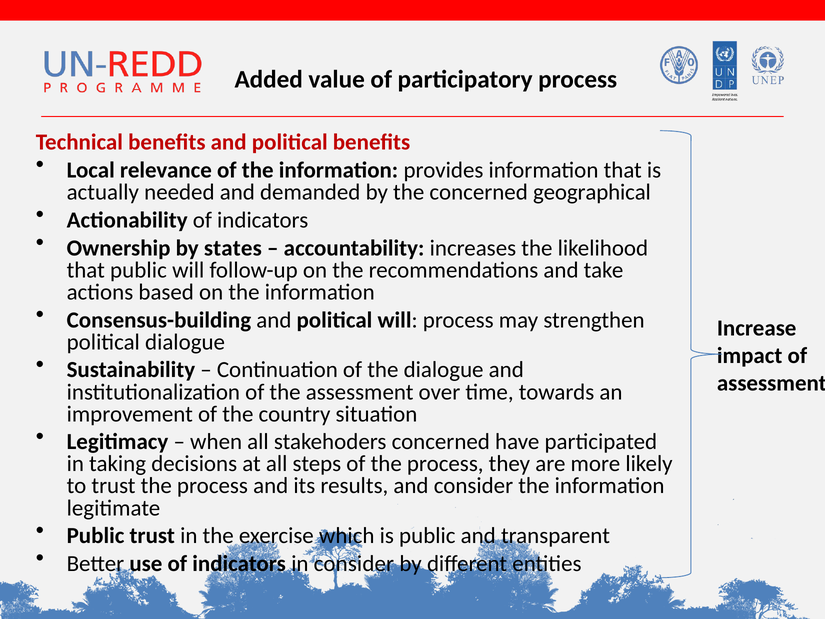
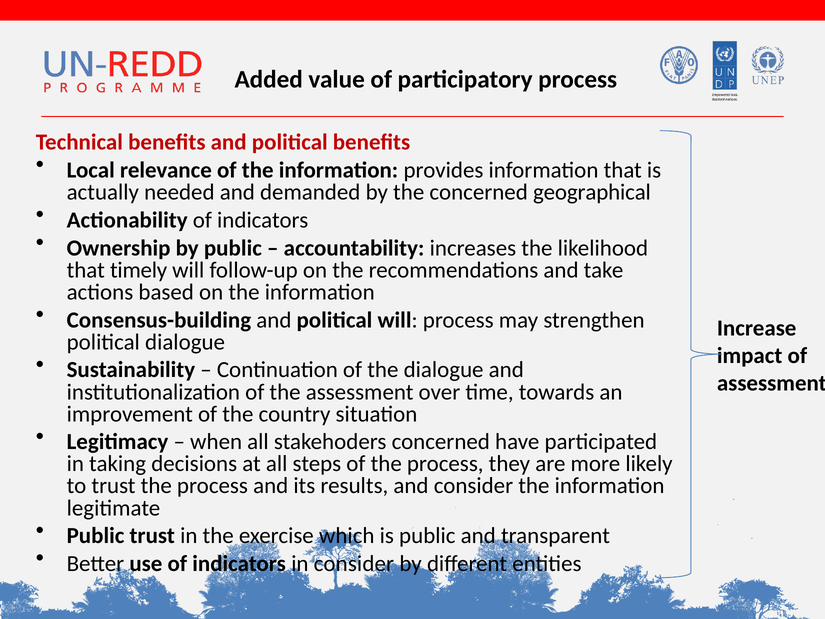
by states: states -> public (233, 248)
that public: public -> timely (139, 270)
